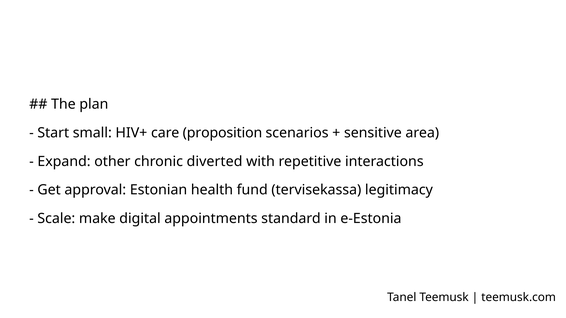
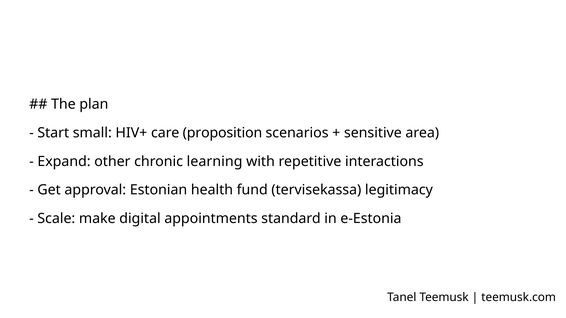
diverted: diverted -> learning (215, 162)
